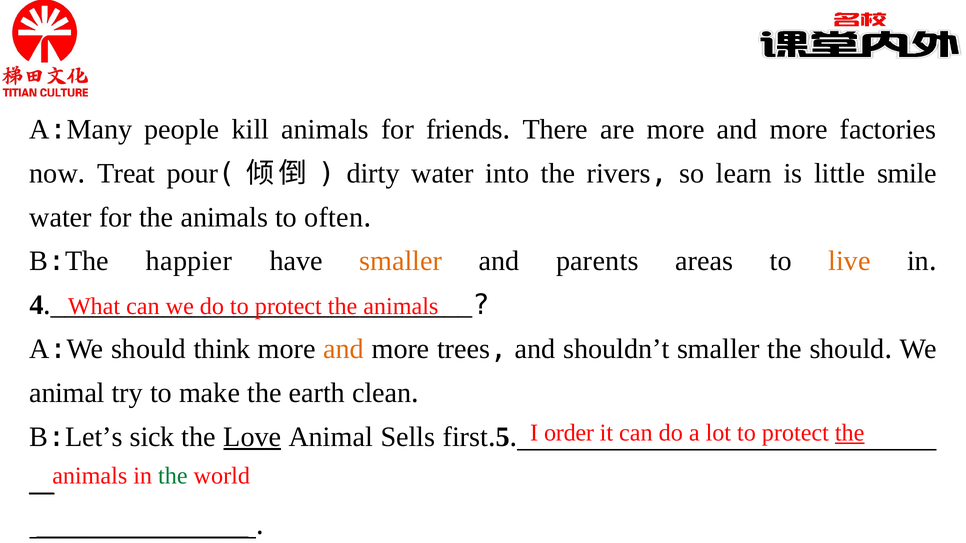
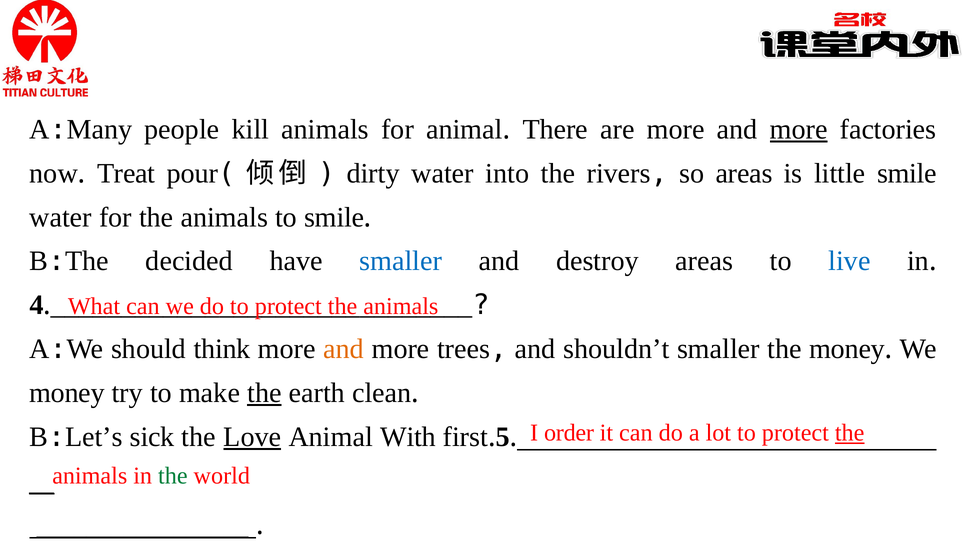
for friends: friends -> animal (464, 129)
more underline: none -> present (799, 129)
so learn: learn -> areas (744, 173)
to often: often -> smile (334, 217)
happier: happier -> decided (189, 261)
smaller colour: orange -> blue (401, 261)
parents: parents -> destroy (597, 261)
live colour: orange -> blue (849, 261)
the should: should -> money (847, 349)
animal: animal -> money (67, 393)
the underline: none -> present (264, 393)
Sells: Sells -> With (408, 437)
